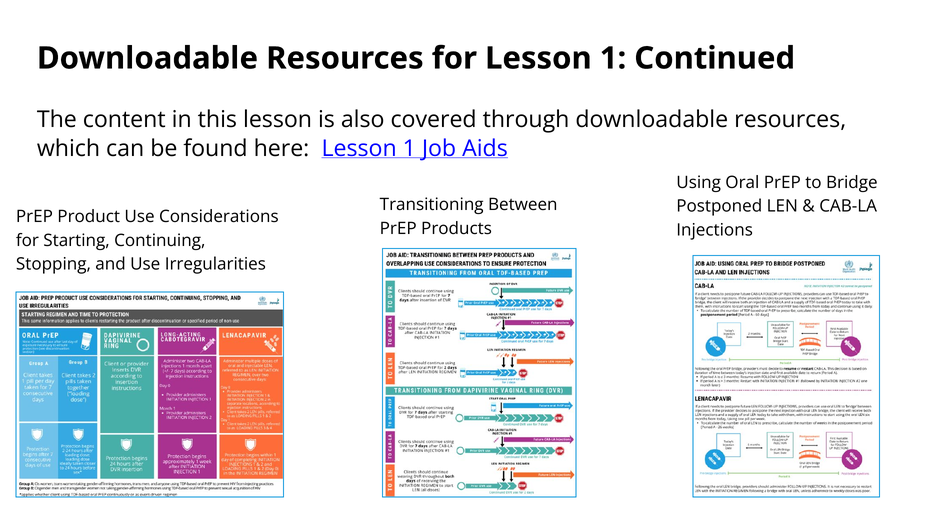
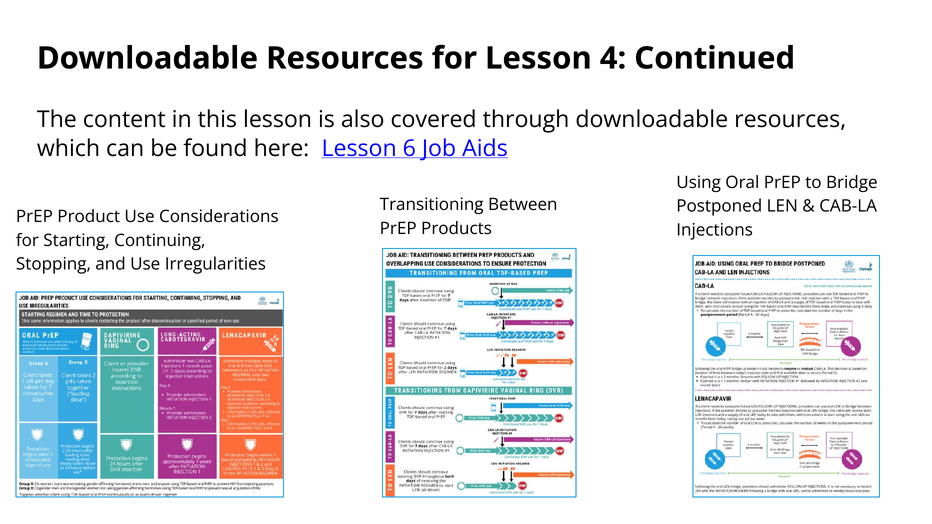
for Lesson 1: 1 -> 4 (613, 58)
here Lesson 1: 1 -> 6 (409, 149)
